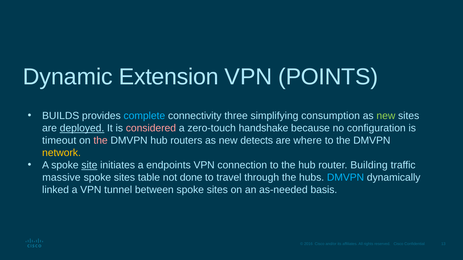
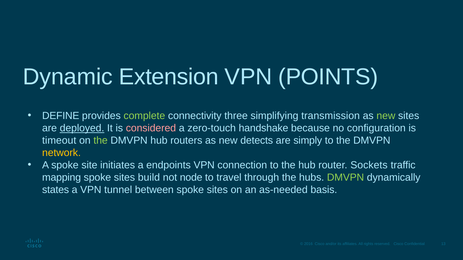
BUILDS: BUILDS -> DEFINE (61, 116)
complete colour: light blue -> light green (144, 116)
consumption: consumption -> transmission (331, 116)
the colour: pink -> light green (101, 141)
where: where -> simply (308, 141)
site underline: present -> none (89, 165)
Building: Building -> Sockets (369, 165)
massive: massive -> mapping (62, 178)
table: table -> build (149, 178)
done: done -> node (191, 178)
DMVPN colour: light blue -> light green (346, 178)
linked: linked -> states (56, 190)
